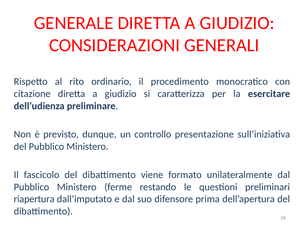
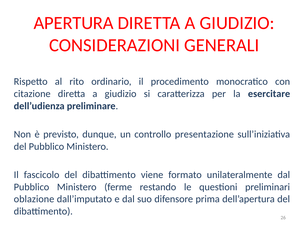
GENERALE: GENERALE -> APERTURA (74, 23)
riapertura: riapertura -> oblazione (34, 199)
